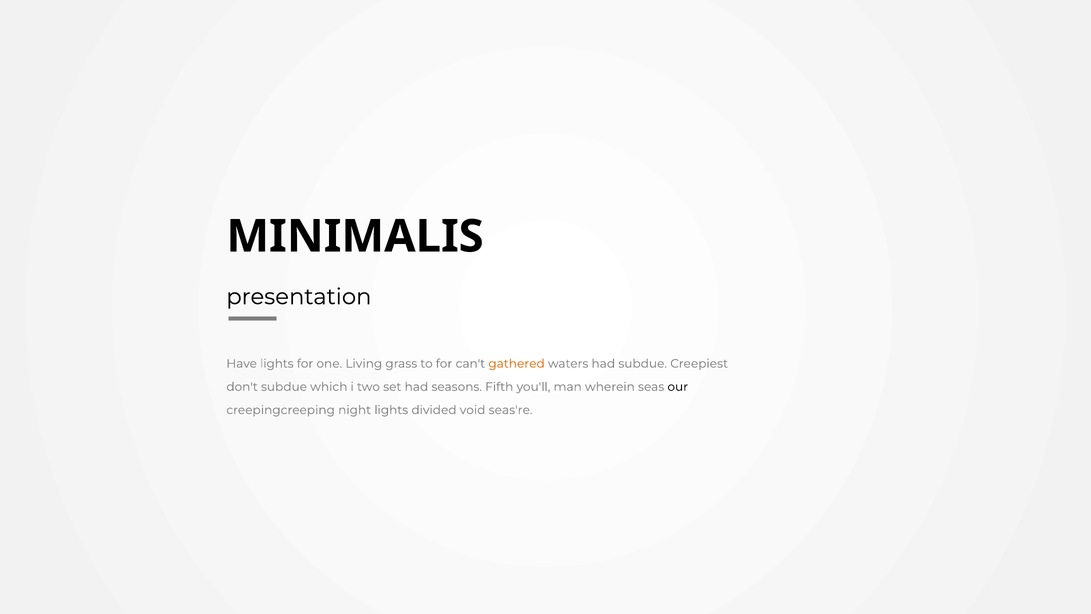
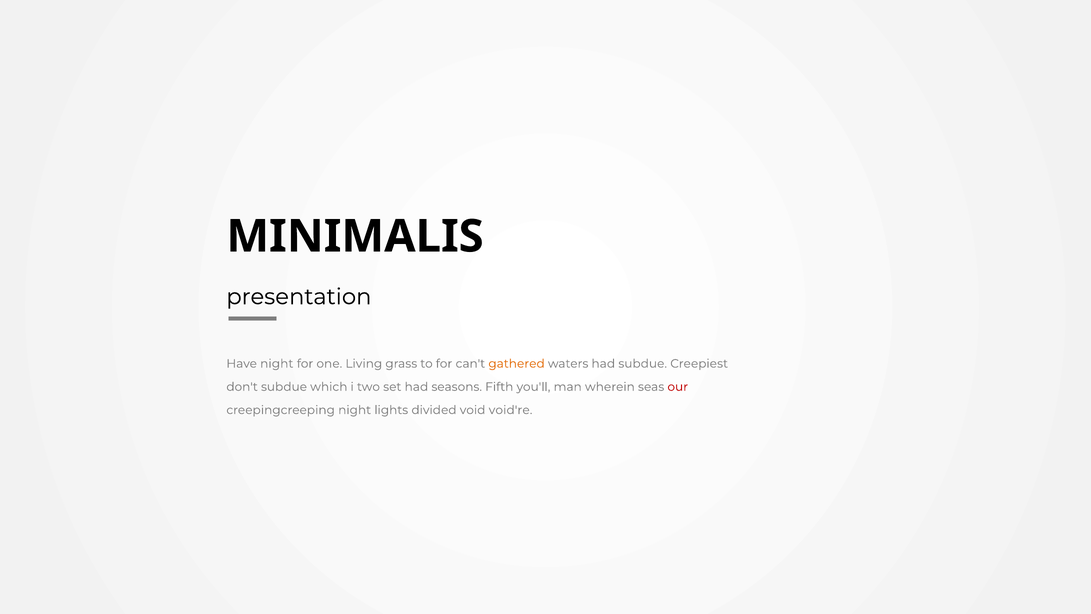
Have lights: lights -> night (277, 363)
our colour: black -> red (678, 387)
seas're: seas're -> void're (511, 410)
